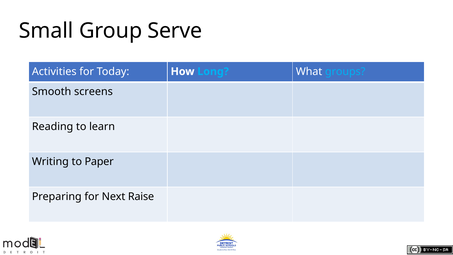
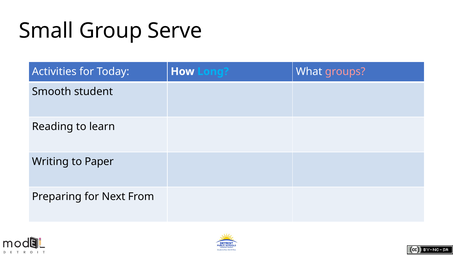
groups colour: light blue -> pink (345, 71)
screens: screens -> student (93, 92)
Raise: Raise -> From (141, 197)
